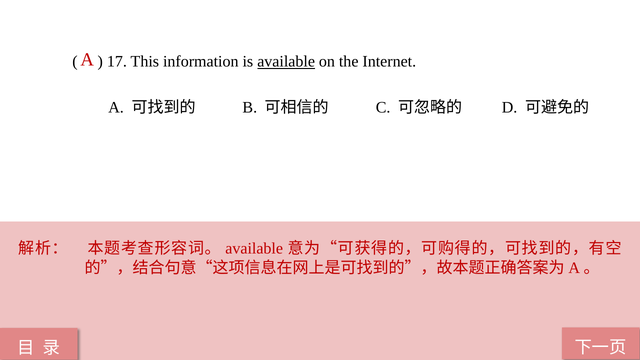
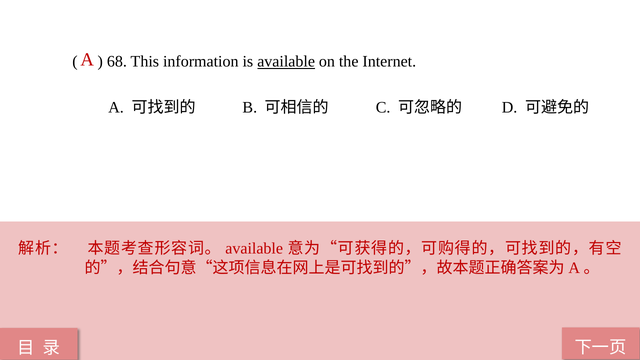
17: 17 -> 68 (117, 62)
